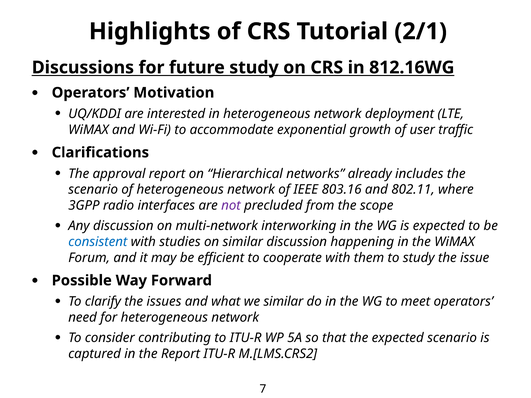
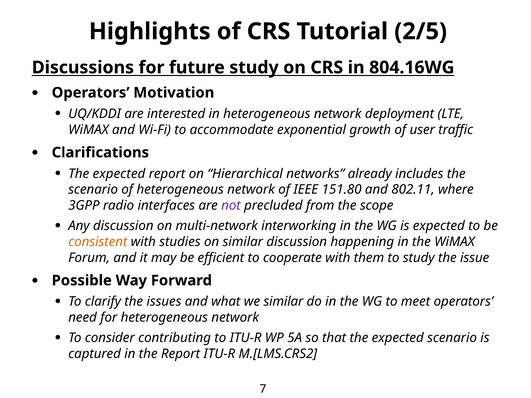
2/1: 2/1 -> 2/5 (421, 31)
812.16WG: 812.16WG -> 804.16WG (412, 68)
approval: approval -> expected (119, 174)
803.16: 803.16 -> 151.80 (342, 190)
consistent colour: blue -> orange (98, 242)
